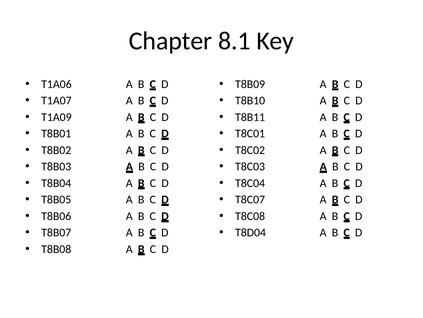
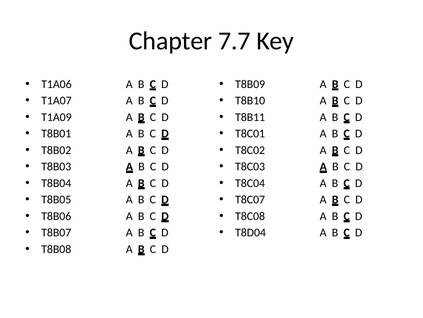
8.1: 8.1 -> 7.7 (234, 41)
